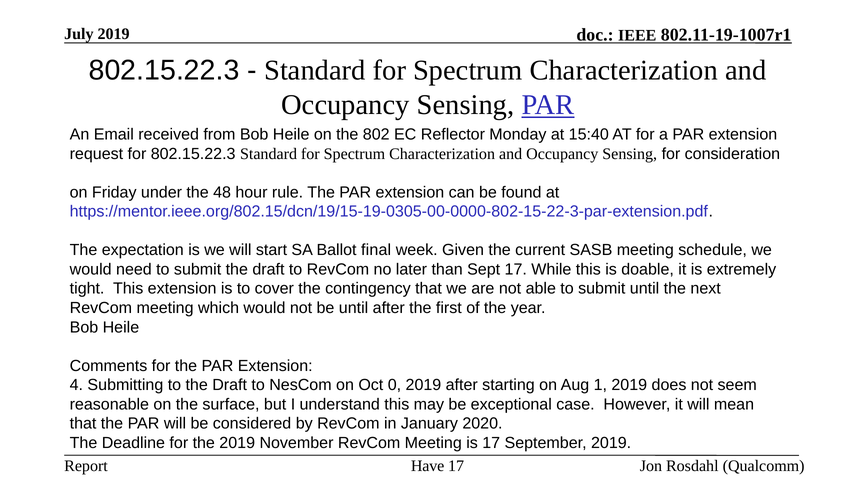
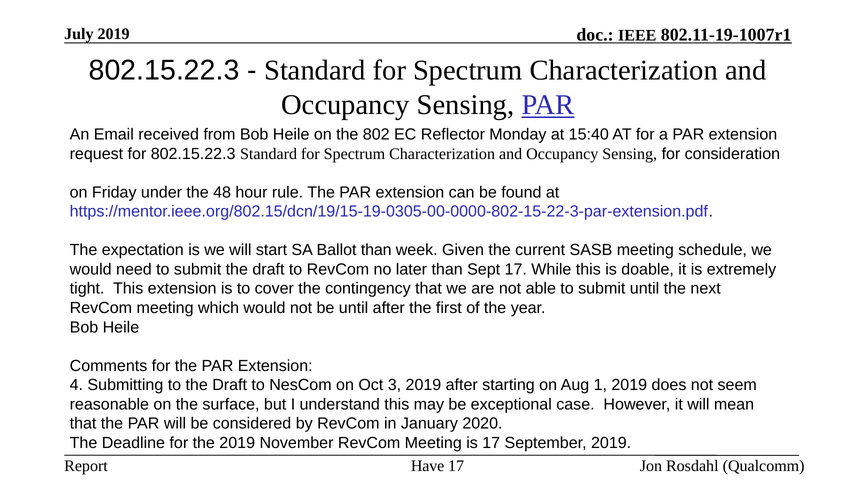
Ballot final: final -> than (376, 250)
0: 0 -> 3 (394, 385)
